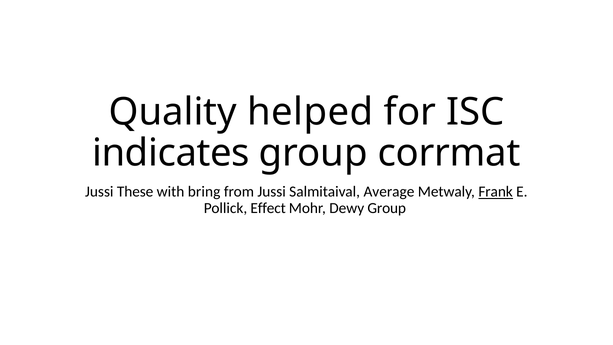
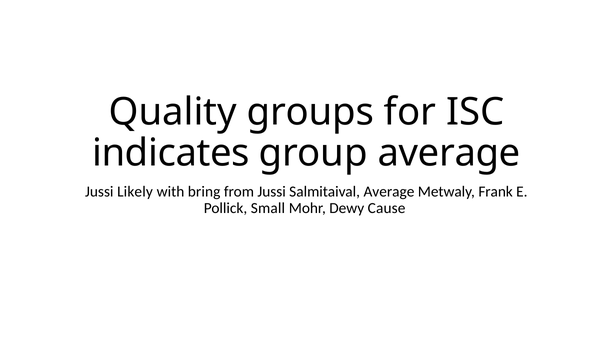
helped: helped -> groups (310, 112)
group corrmat: corrmat -> average (449, 153)
These: These -> Likely (135, 192)
Frank underline: present -> none (496, 192)
Effect: Effect -> Small (268, 208)
Dewy Group: Group -> Cause (387, 208)
